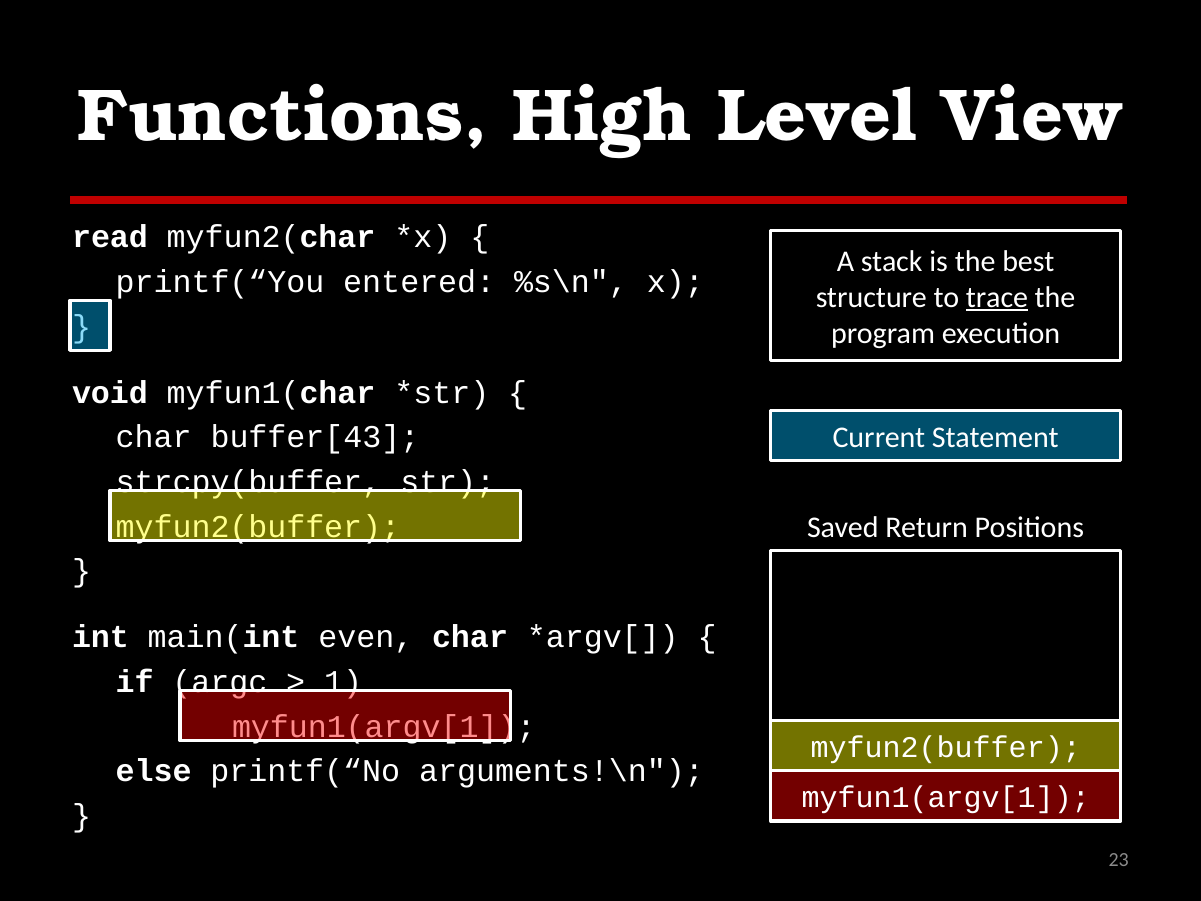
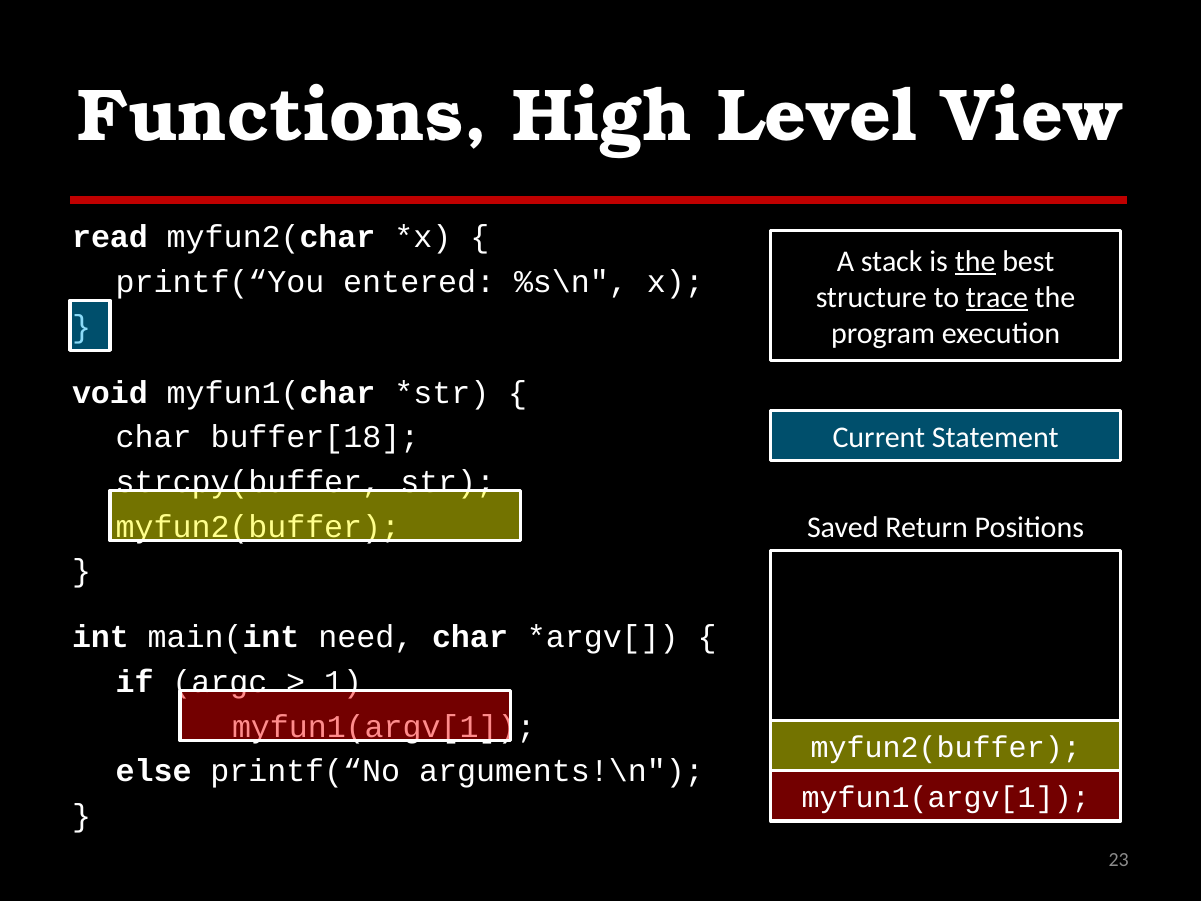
the underline: none -> present (975, 261)
buffer[43: buffer[43 -> buffer[18 (315, 437)
even: even -> need (366, 637)
